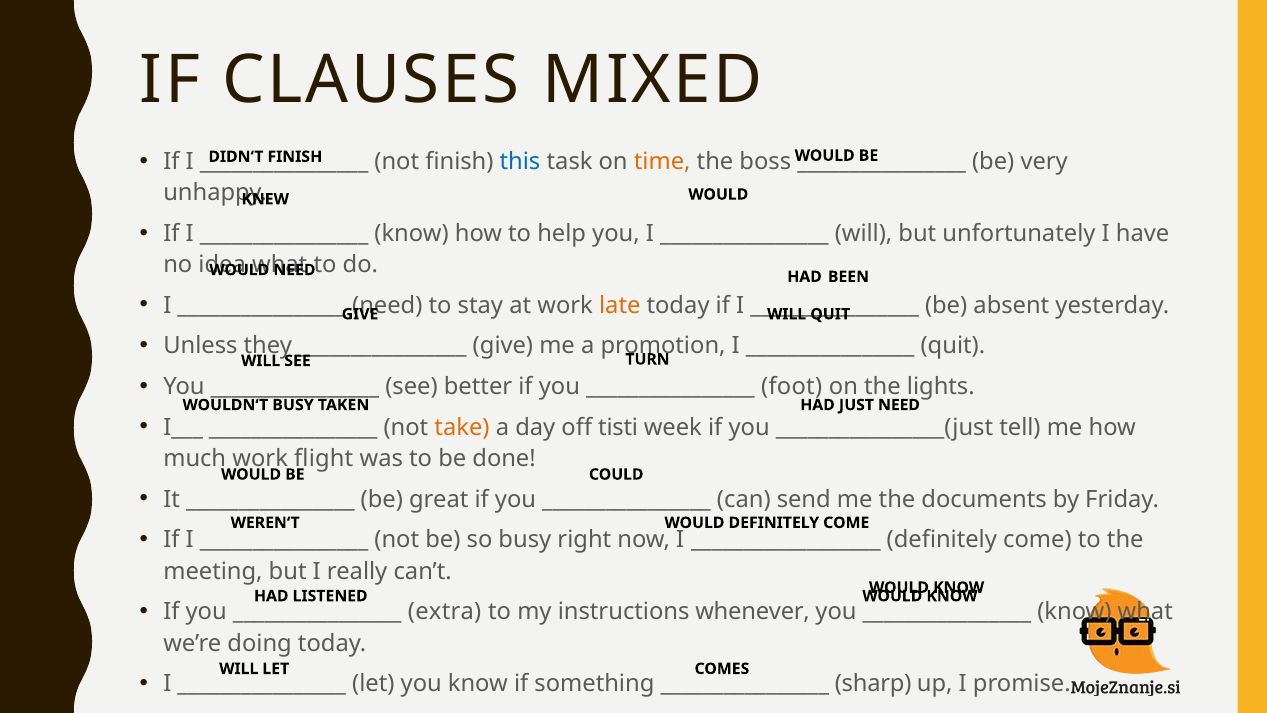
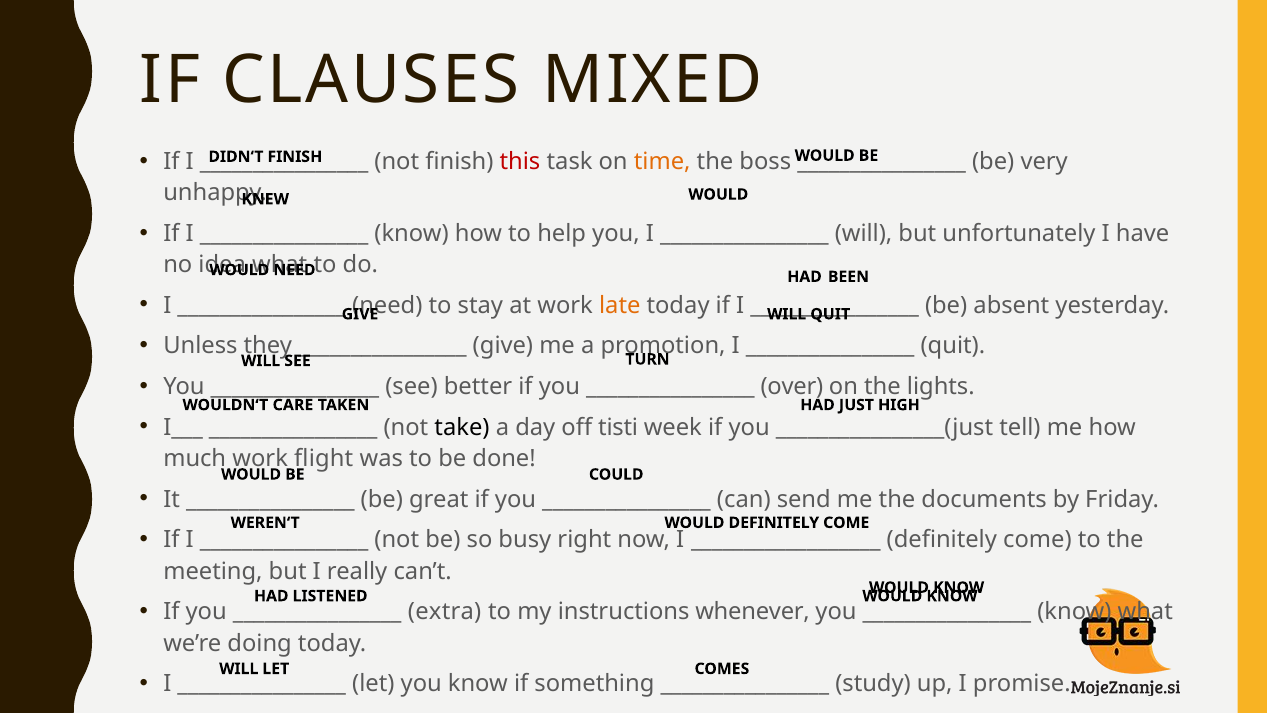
this colour: blue -> red (520, 161)
foot: foot -> over (792, 386)
WOULDN‘T BUSY: BUSY -> CARE (293, 405)
JUST NEED: NEED -> HIGH (899, 405)
take colour: orange -> black (462, 427)
sharp: sharp -> study (873, 683)
